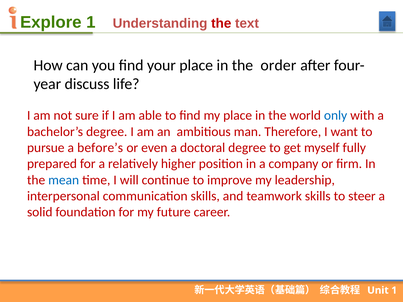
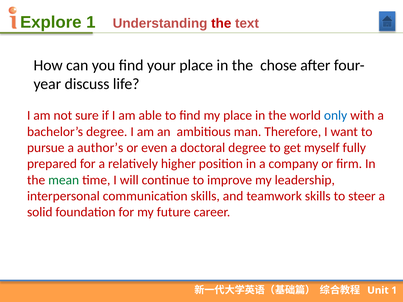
order: order -> chose (279, 65)
before’s: before’s -> author’s (100, 148)
mean colour: blue -> green (64, 180)
